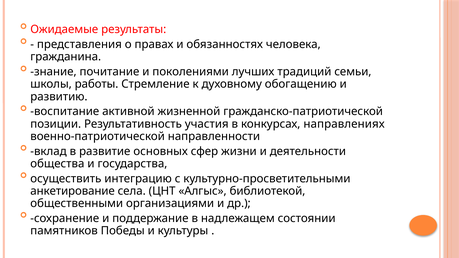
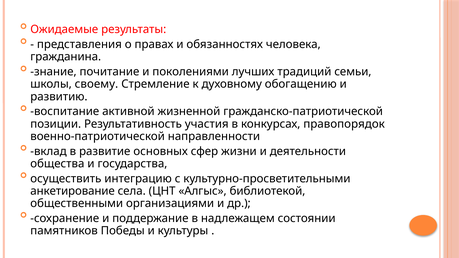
работы: работы -> своему (96, 84)
направлениях: направлениях -> правопорядок (344, 124)
